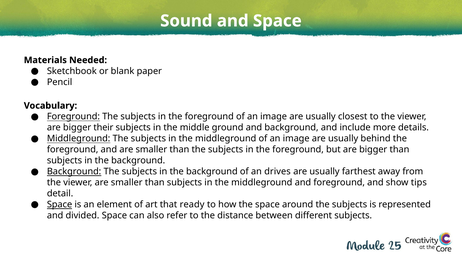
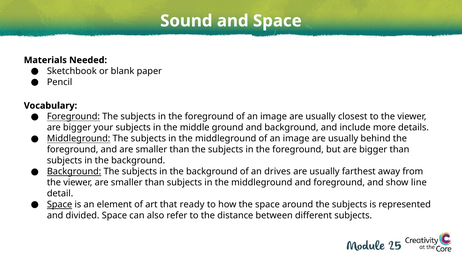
their: their -> your (103, 128)
tips: tips -> line (419, 182)
